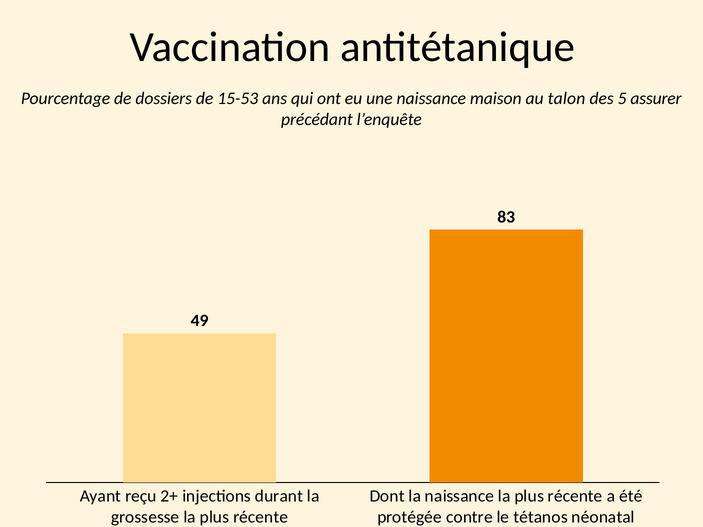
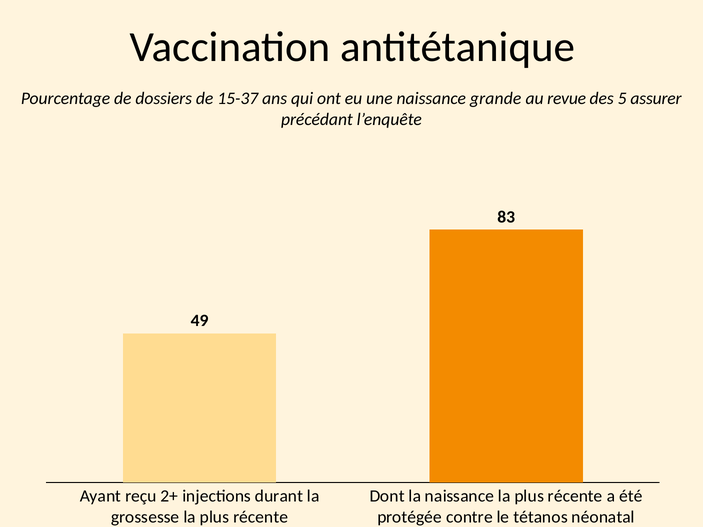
15-53: 15-53 -> 15-37 (238, 98)
maison: maison -> grande (496, 98)
talon: talon -> revue (567, 98)
